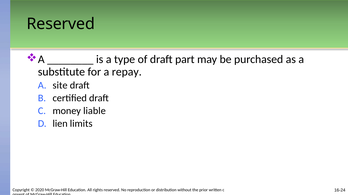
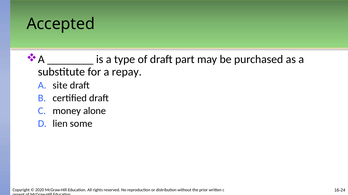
Reserved: Reserved -> Accepted (61, 24)
liable: liable -> alone (95, 111)
limits: limits -> some (81, 124)
